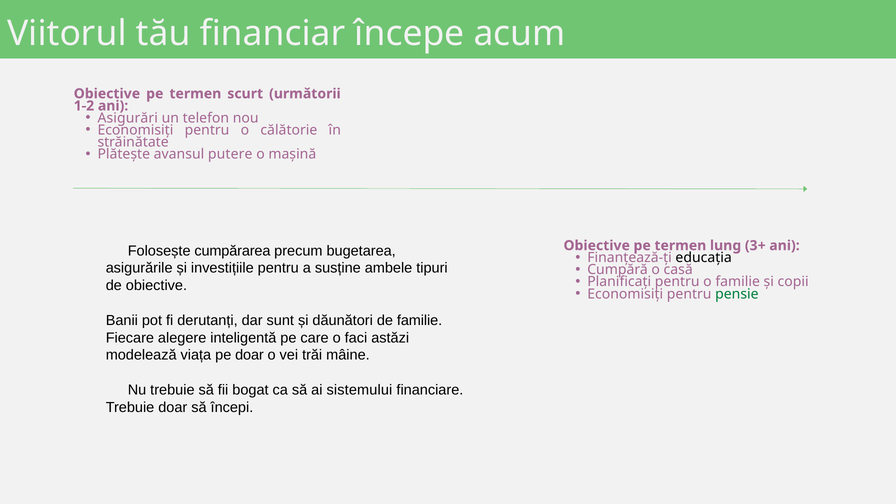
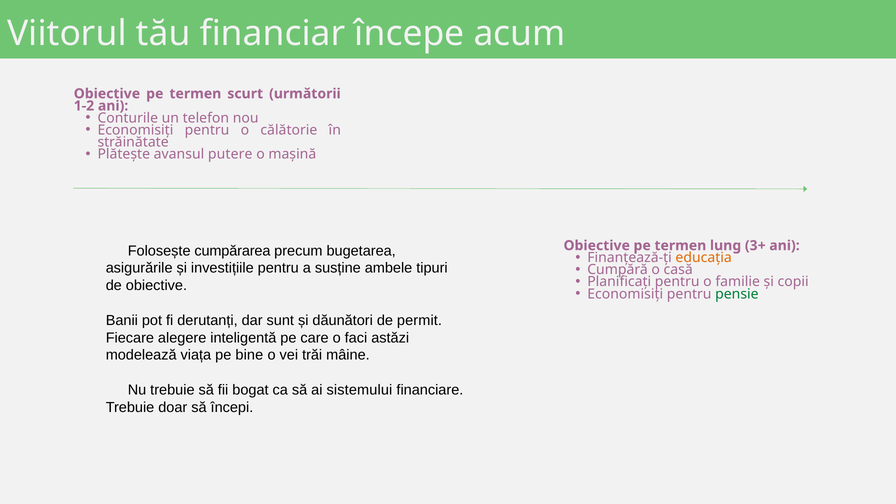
Asigurări: Asigurări -> Conturile (128, 118)
educația colour: black -> orange (704, 258)
de familie: familie -> permit (419, 320)
pe doar: doar -> bine (249, 355)
